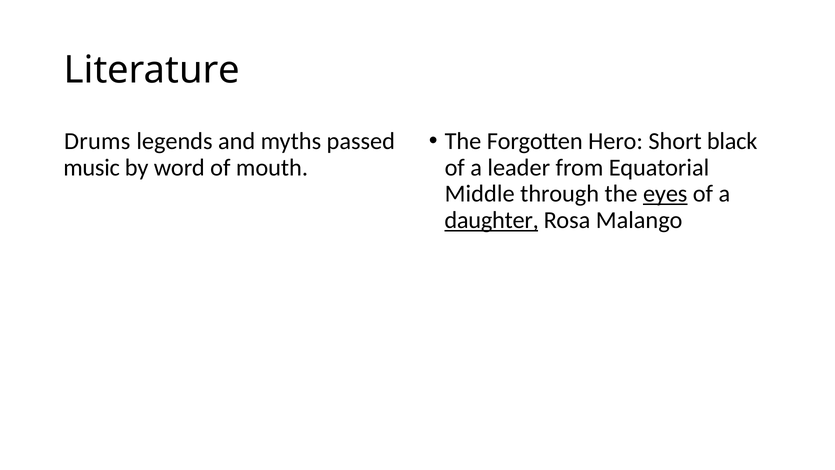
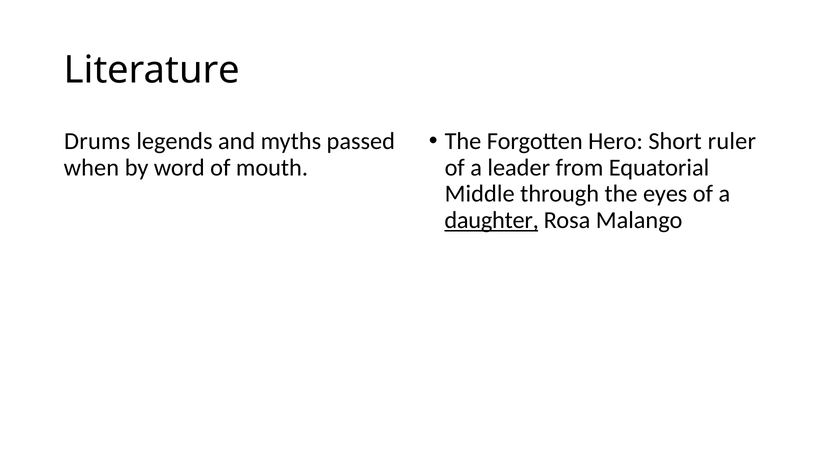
black: black -> ruler (732, 141)
music: music -> when (91, 167)
eyes underline: present -> none (665, 194)
